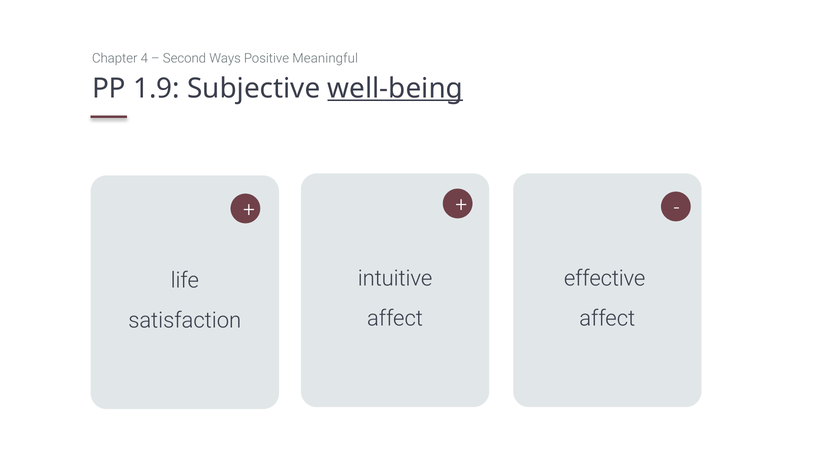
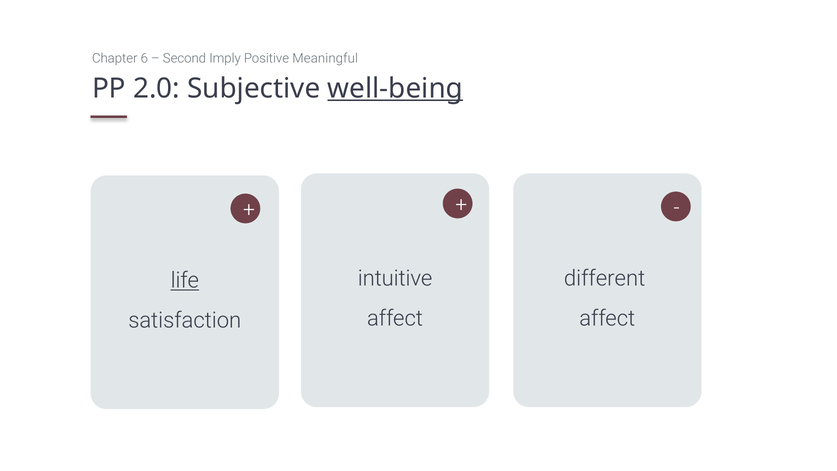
4: 4 -> 6 (144, 58)
Ways: Ways -> Imply (225, 58)
1.9: 1.9 -> 2.0 (156, 88)
life underline: none -> present (185, 280)
effective: effective -> different (605, 278)
